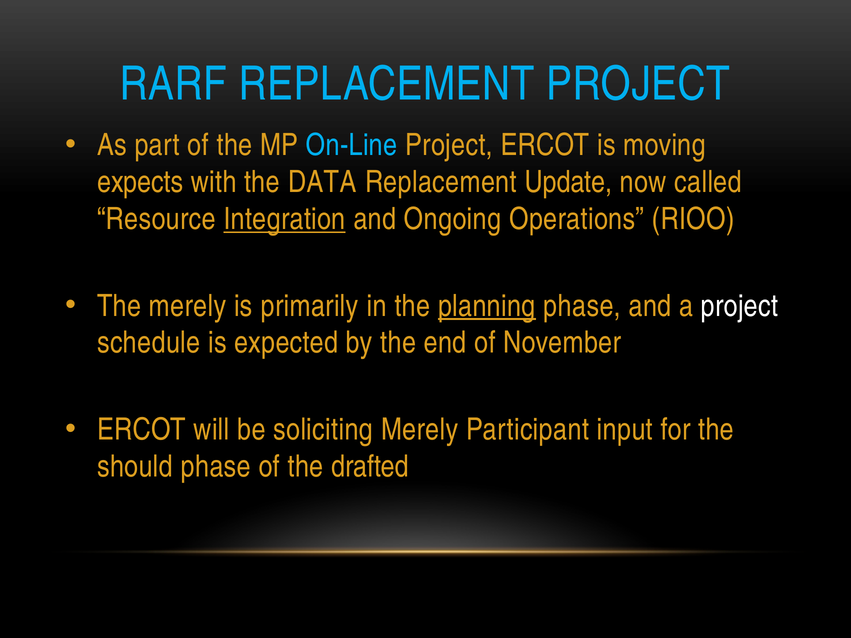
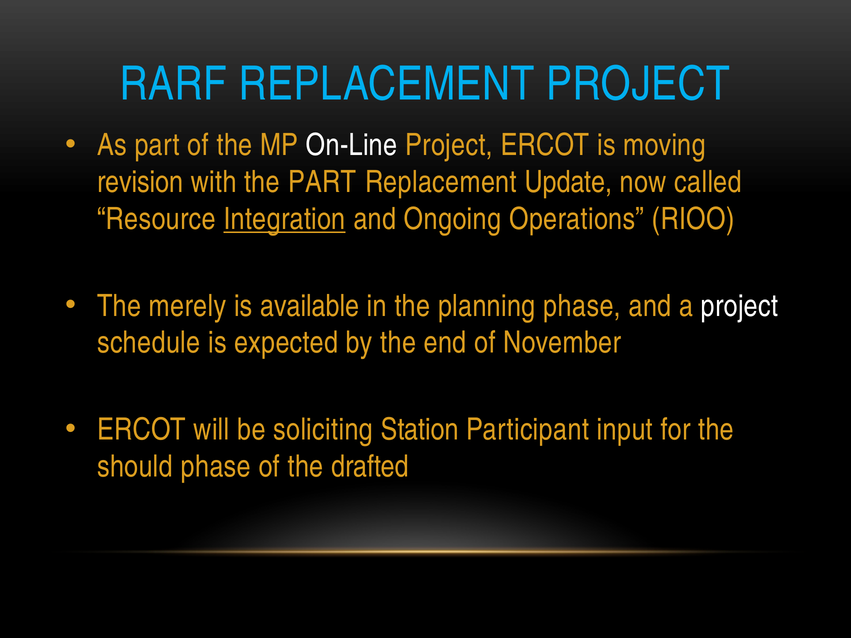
On-Line colour: light blue -> white (352, 145)
expects: expects -> revision (140, 182)
the DATA: DATA -> PART (322, 182)
primarily: primarily -> available (310, 306)
planning underline: present -> none (487, 306)
soliciting Merely: Merely -> Station (420, 430)
